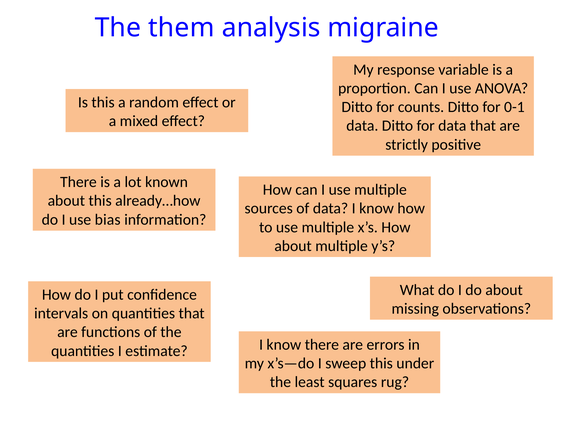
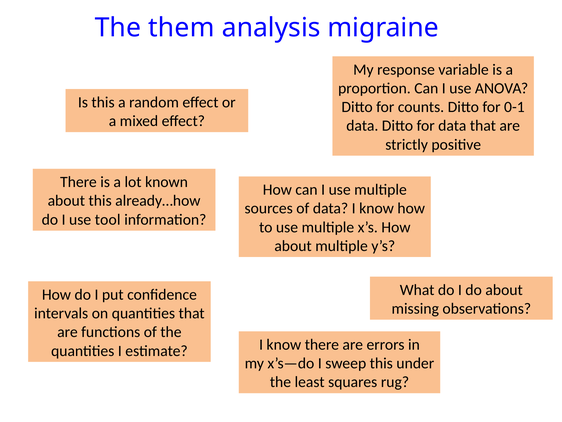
bias: bias -> tool (108, 219)
